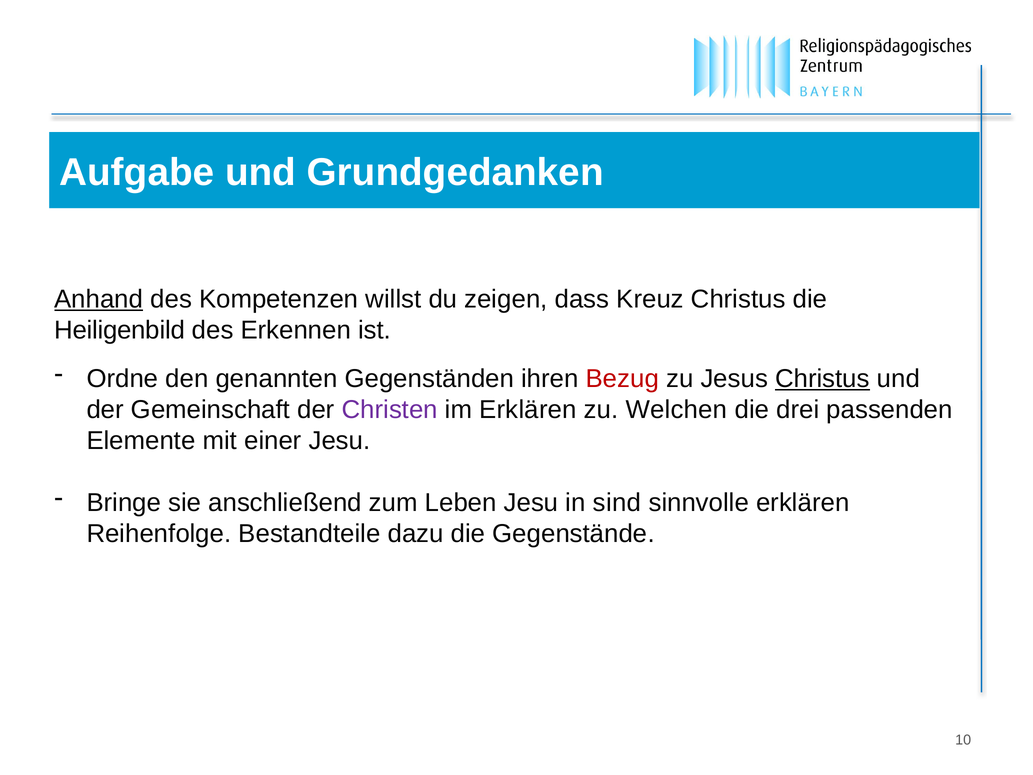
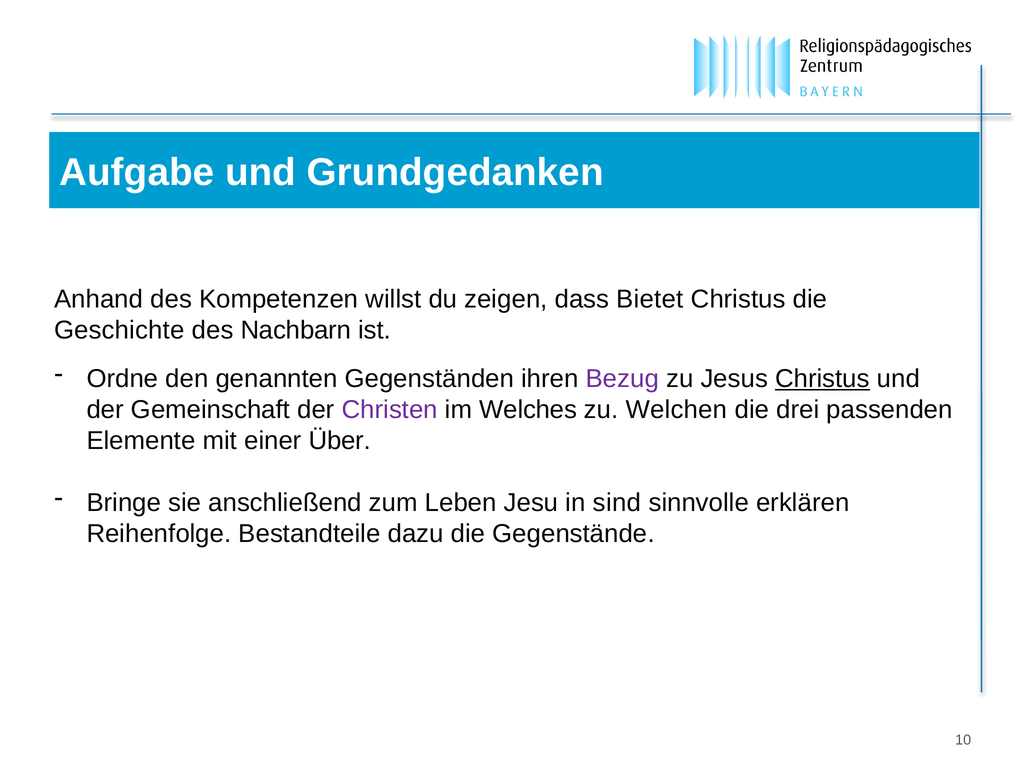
Anhand underline: present -> none (99, 299)
Kreuz: Kreuz -> Bietet (650, 299)
Heiligenbild: Heiligenbild -> Geschichte (119, 330)
Erkennen: Erkennen -> Nachbarn (296, 330)
Bezug colour: red -> purple (622, 378)
im Erklären: Erklären -> Welches (528, 409)
einer Jesu: Jesu -> Über (340, 440)
